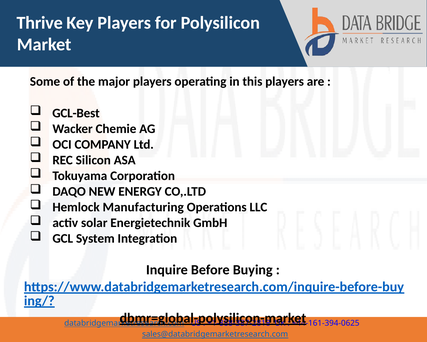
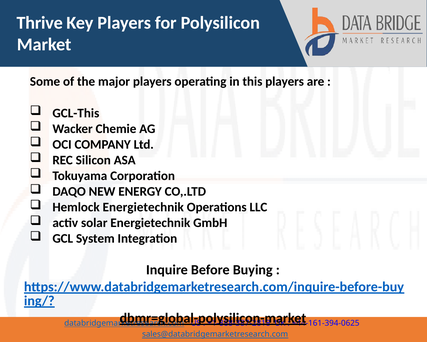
GCL-Best: GCL-Best -> GCL-This (76, 113)
Hemlock Manufacturing: Manufacturing -> Energietechnik (143, 207)
